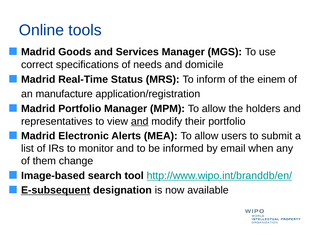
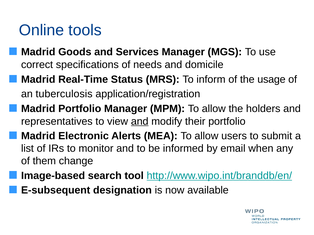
einem: einem -> usage (271, 80)
manufacture: manufacture -> tuberculosis (64, 94)
E-subsequent underline: present -> none (56, 191)
